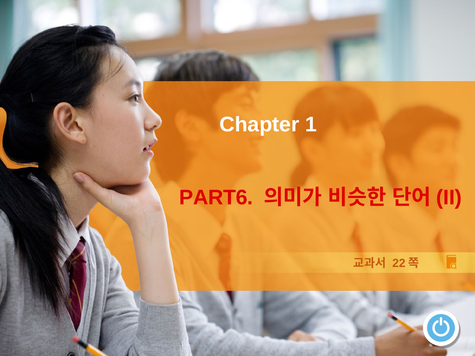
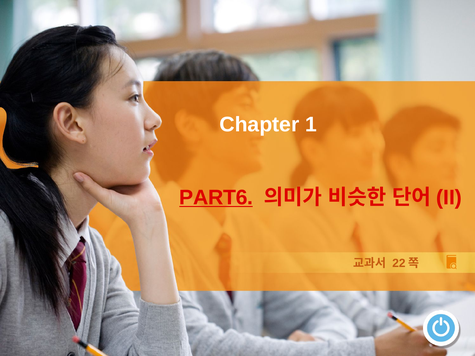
PART6 underline: none -> present (216, 198)
